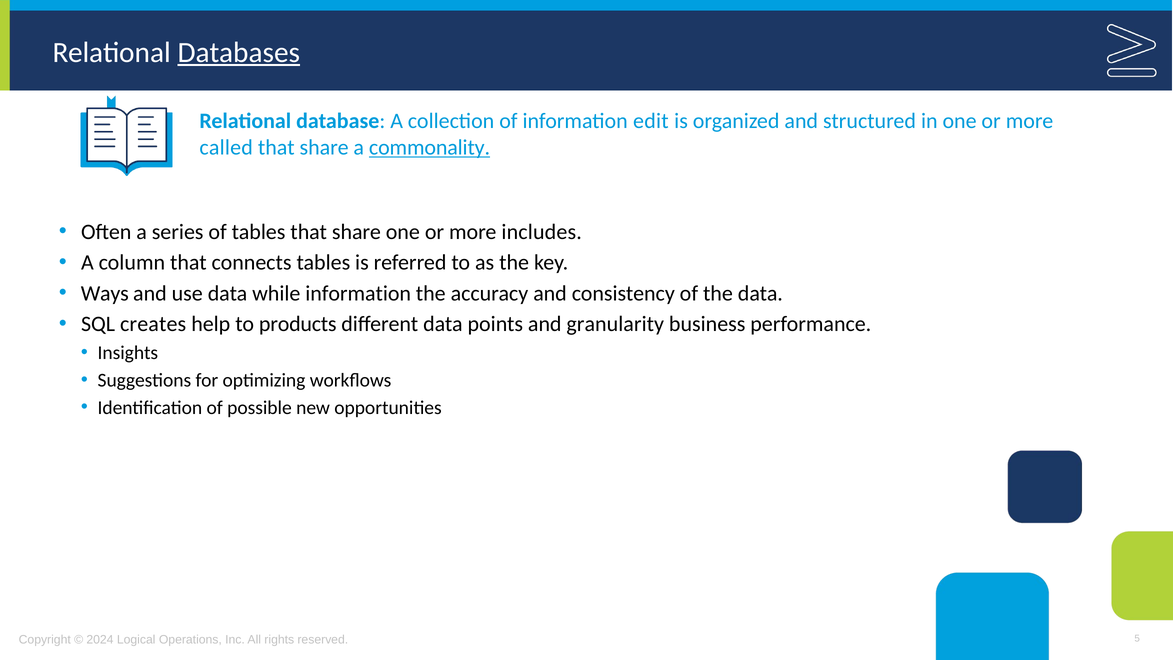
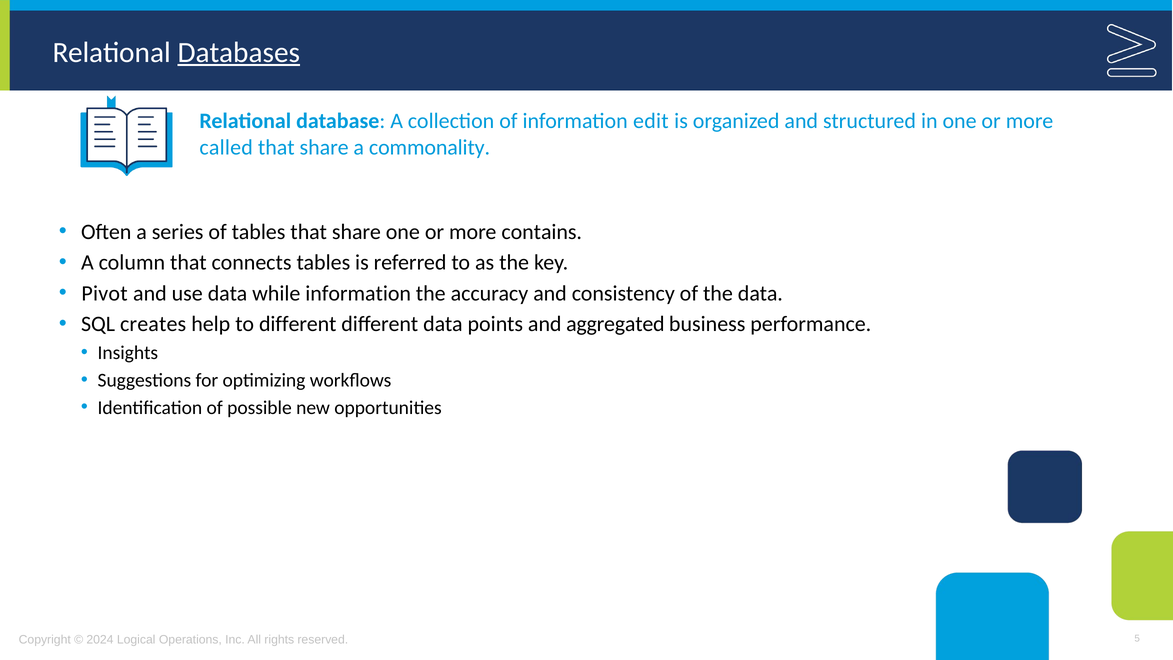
commonality underline: present -> none (430, 148)
includes: includes -> contains (542, 232)
Ways: Ways -> Pivot (105, 293)
to products: products -> different (298, 324)
granularity: granularity -> aggregated (615, 324)
